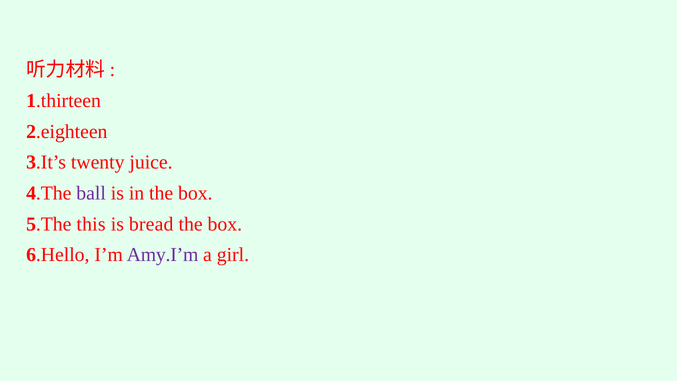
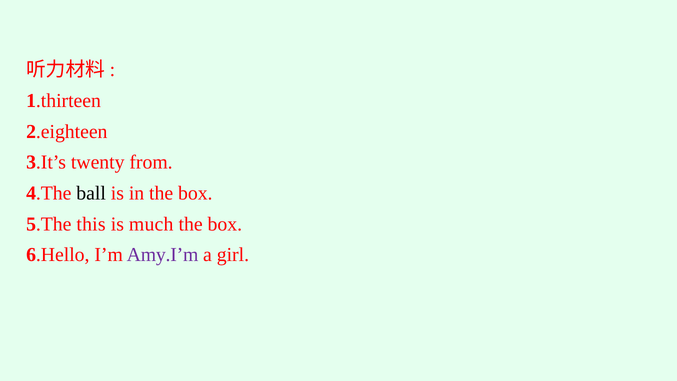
juice: juice -> from (151, 162)
ball colour: purple -> black (91, 193)
bread: bread -> much (151, 224)
